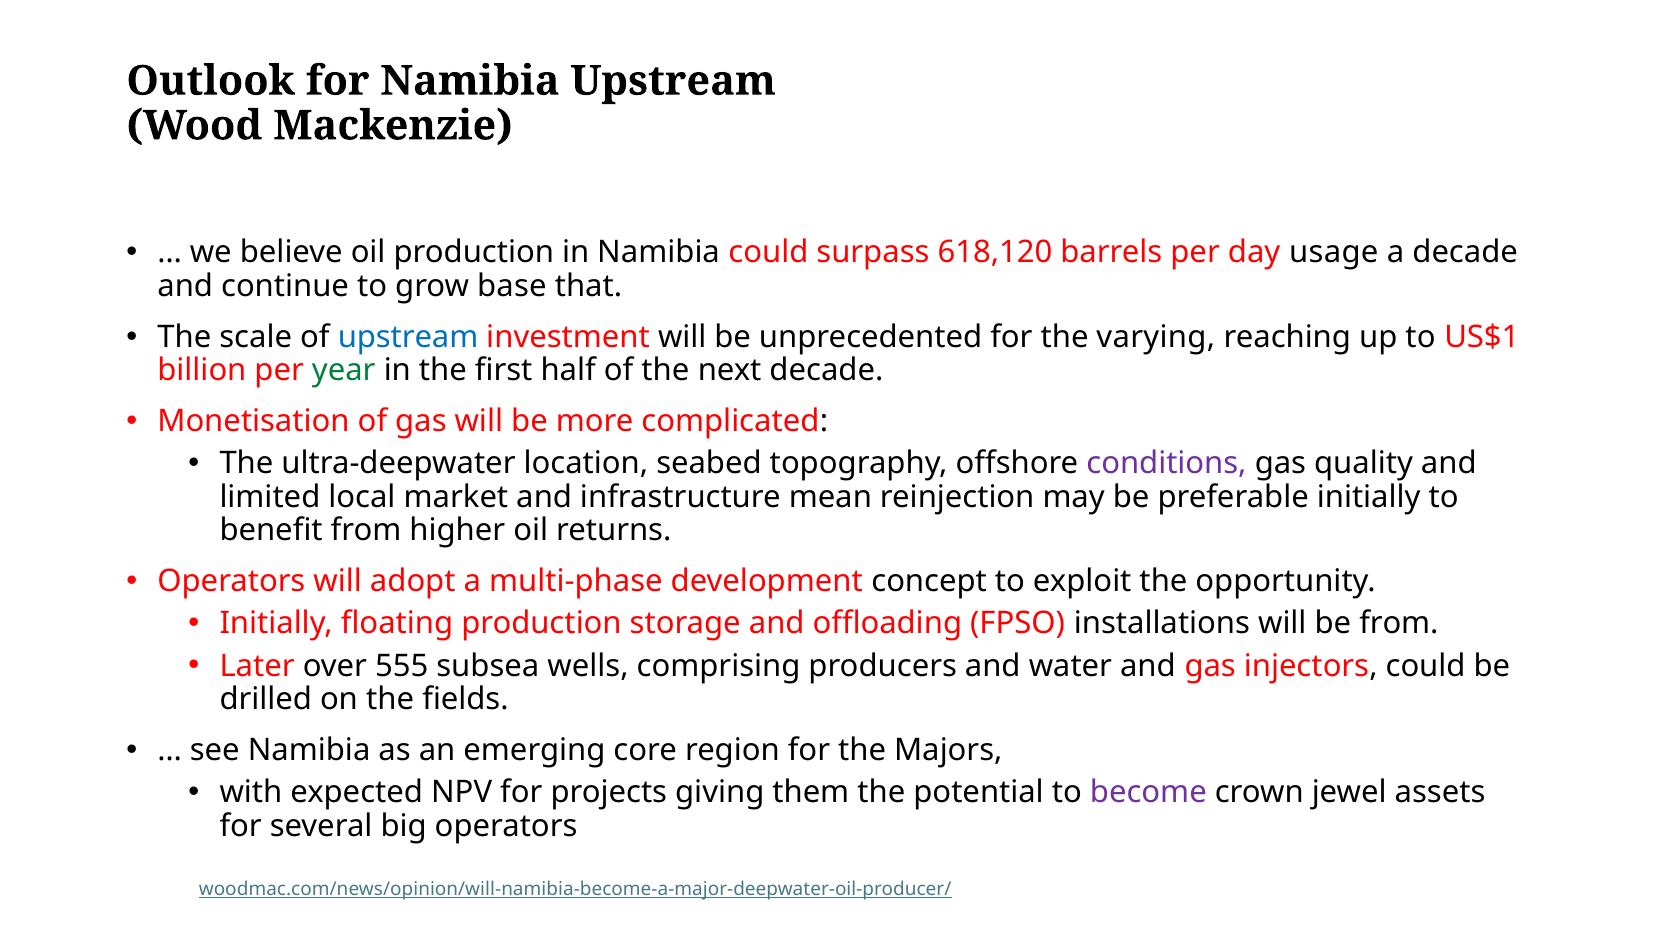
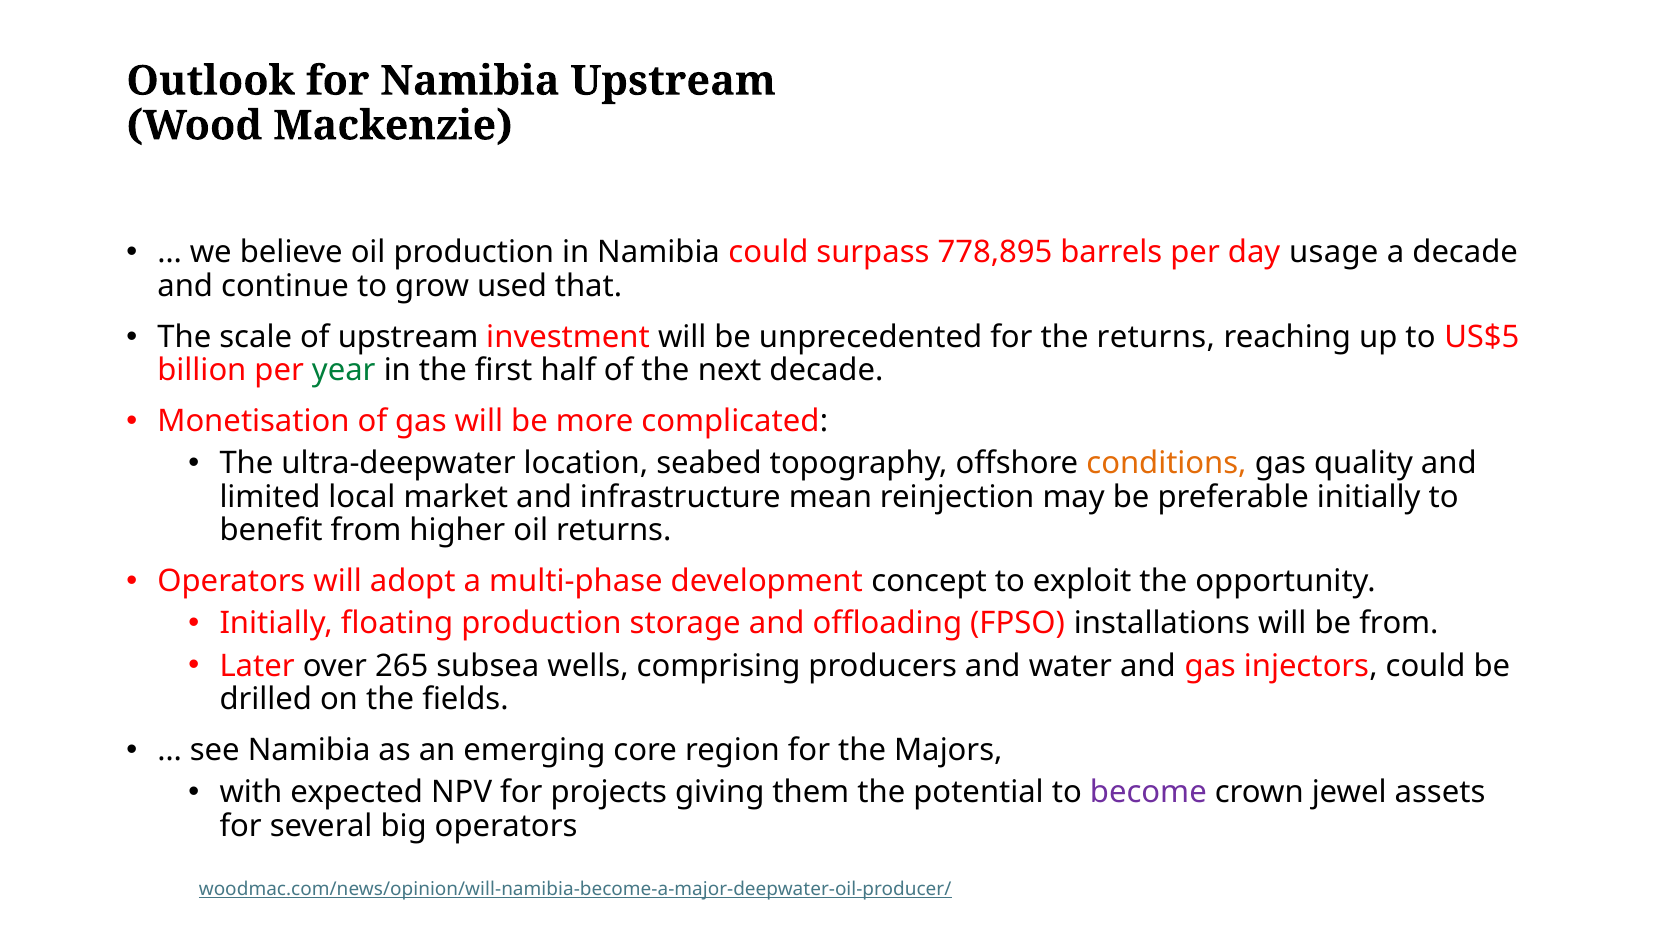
618,120: 618,120 -> 778,895 (995, 253)
base: base -> used (512, 286)
upstream colour: blue -> black (408, 337)
the varying: varying -> returns (1156, 337)
US$1: US$1 -> US$5 (1482, 337)
conditions colour: purple -> orange (1166, 464)
555: 555 -> 265 (402, 666)
